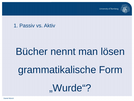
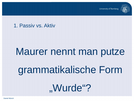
Bücher: Bücher -> Maurer (32, 51)
lösen: lösen -> putze (113, 51)
